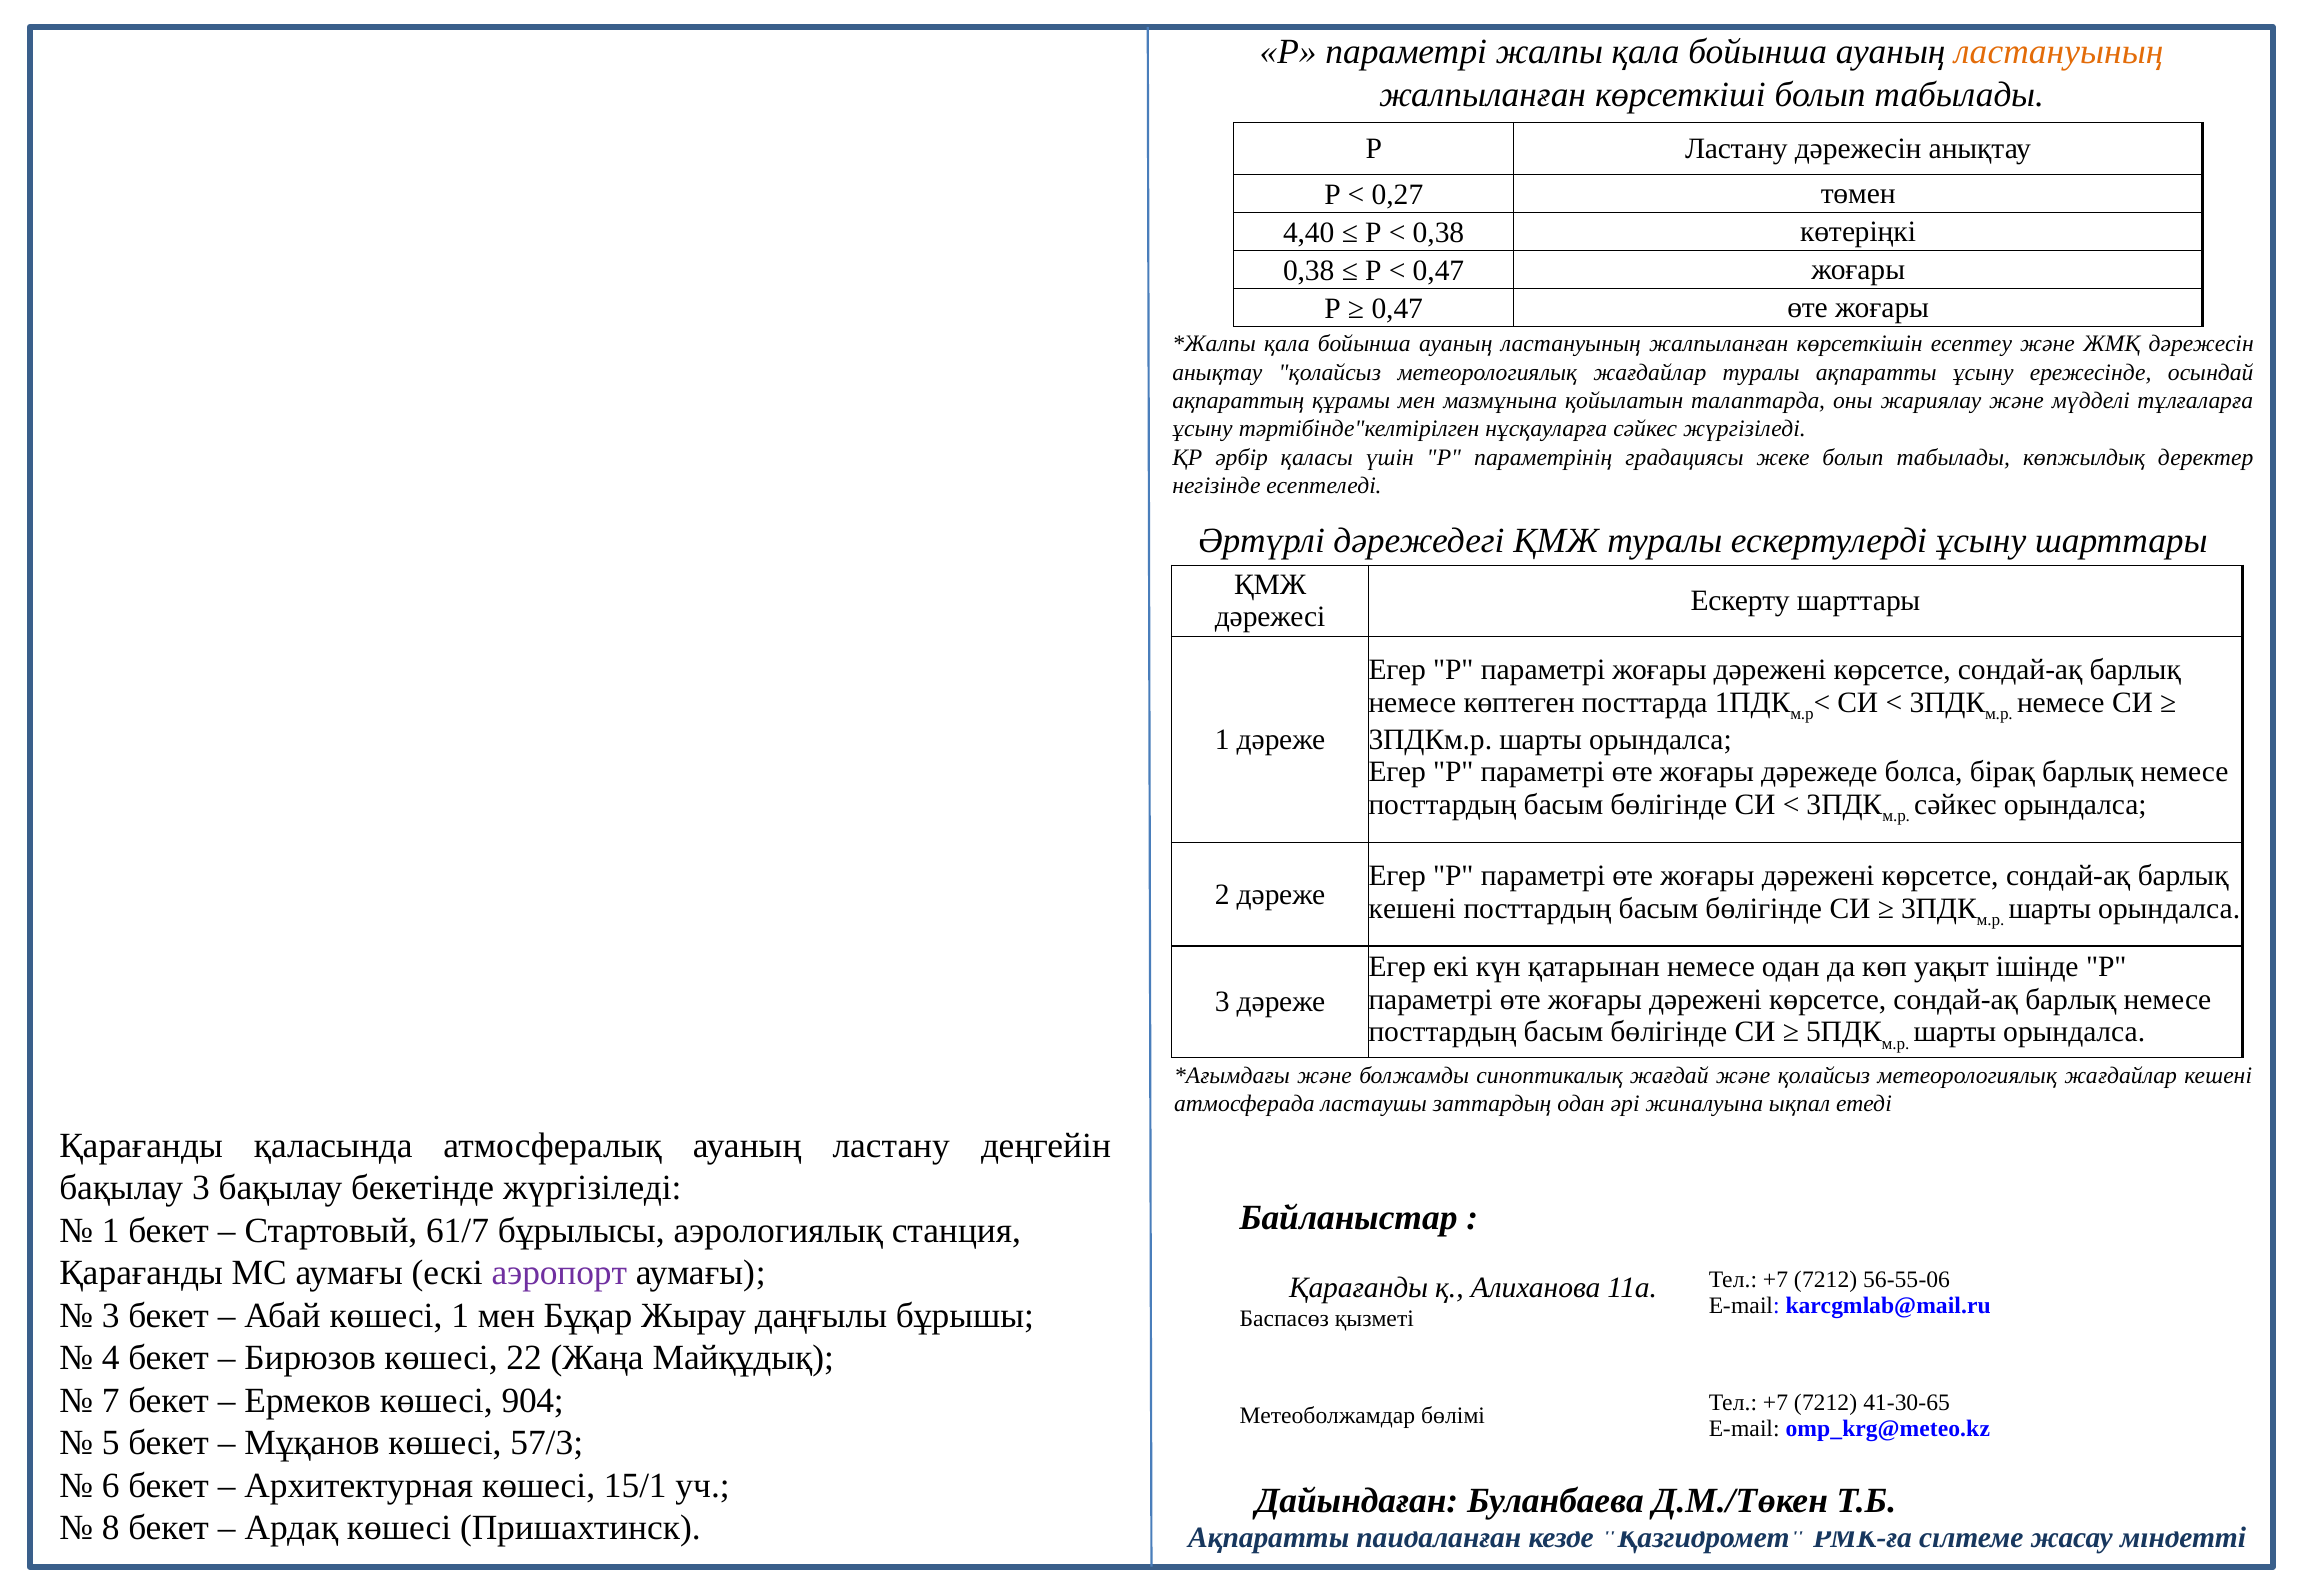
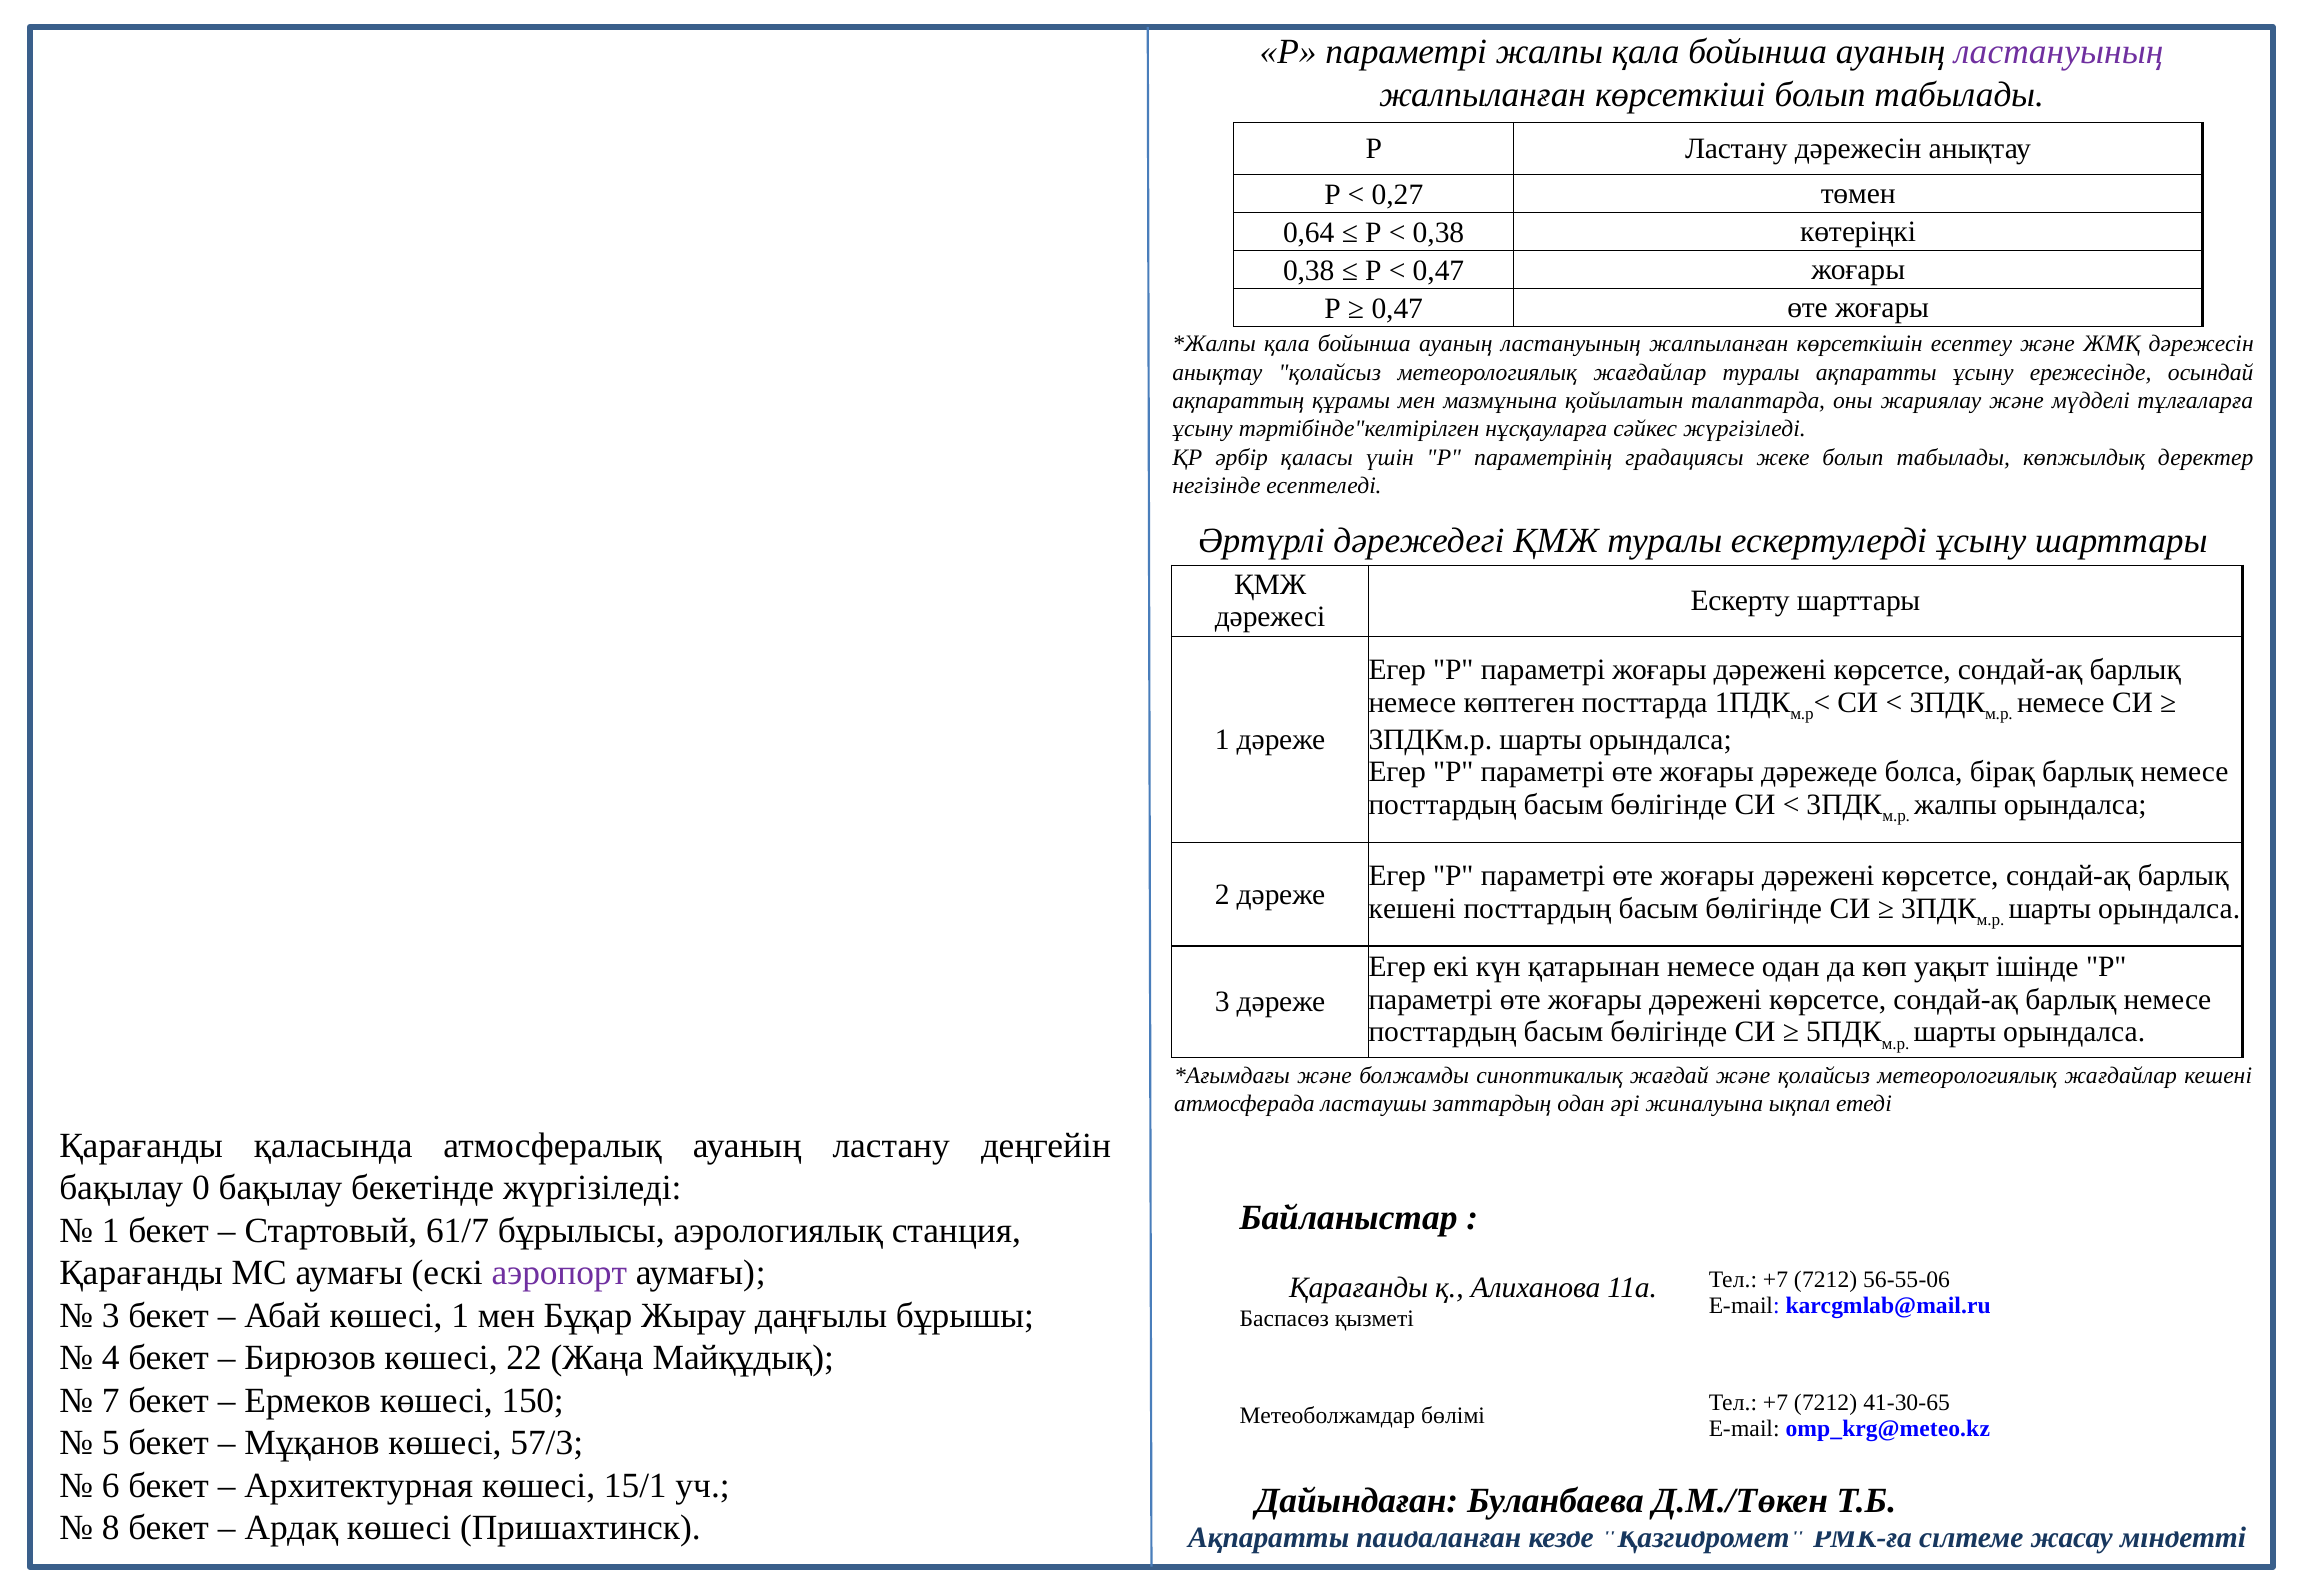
ластануының colour: orange -> purple (2059, 52)
4,40: 4,40 -> 0,64 (1309, 233)
сәйкес: сәйкес -> жалпы (1956, 805)
бақылау 3: 3 -> 0 (201, 1188)
904: 904 -> 150 (533, 1401)
